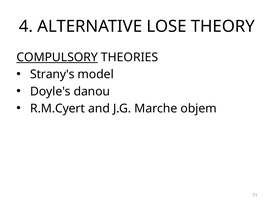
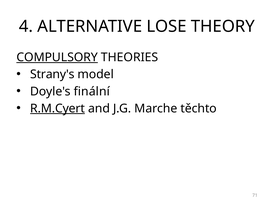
danou: danou -> finální (92, 92)
R.M.Cyert underline: none -> present (58, 109)
objem: objem -> těchto (199, 109)
